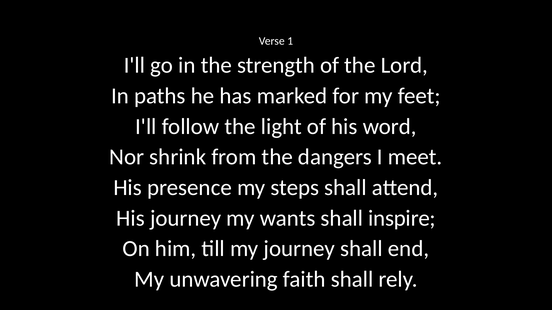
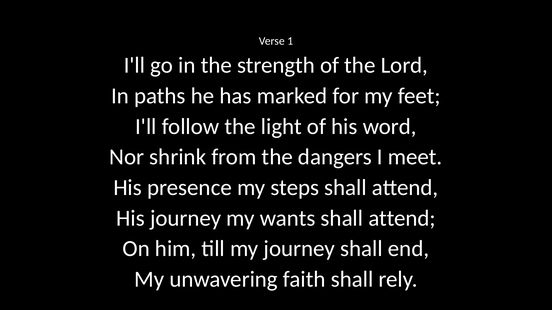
wants shall inspire: inspire -> attend (402, 218)
